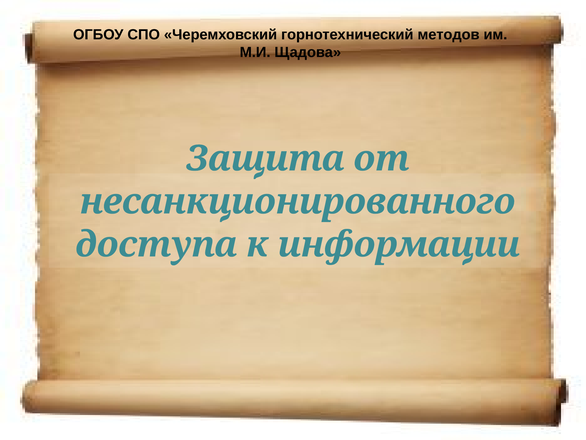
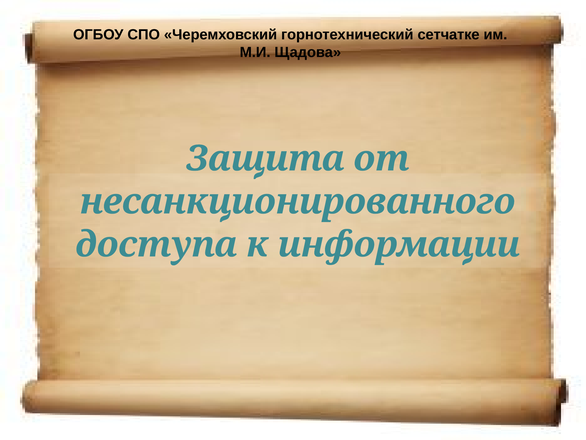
методов: методов -> сетчатке (449, 35)
